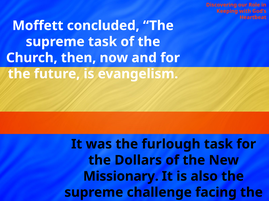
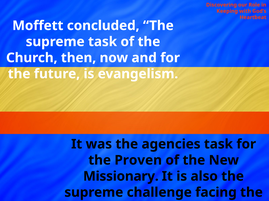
furlough: furlough -> agencies (171, 145)
Dollars: Dollars -> Proven (138, 161)
